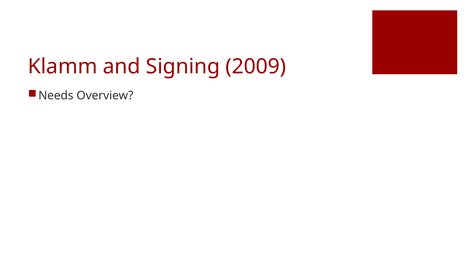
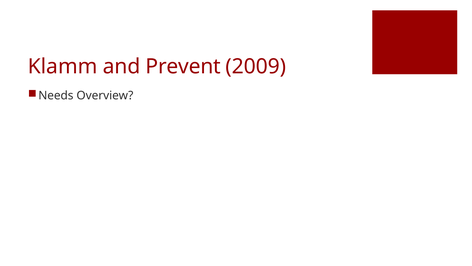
Signing: Signing -> Prevent (183, 66)
